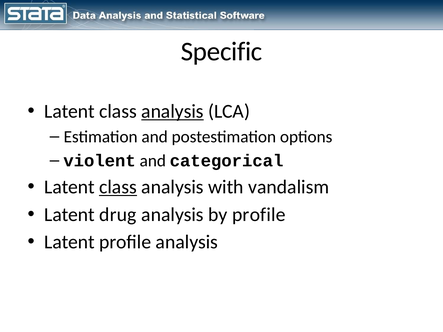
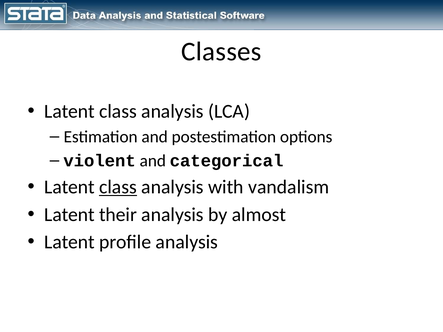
Specific: Specific -> Classes (221, 52)
analysis underline: present -> none (172, 111)
drug: drug -> their (118, 215)
by profile: profile -> almost (259, 215)
